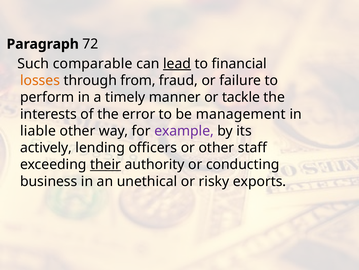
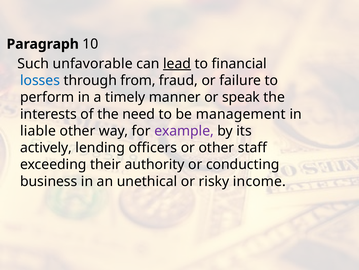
72: 72 -> 10 (90, 44)
comparable: comparable -> unfavorable (93, 64)
losses colour: orange -> blue (40, 80)
tackle: tackle -> speak (241, 97)
error: error -> need (139, 114)
their underline: present -> none (106, 164)
exports: exports -> income (259, 181)
